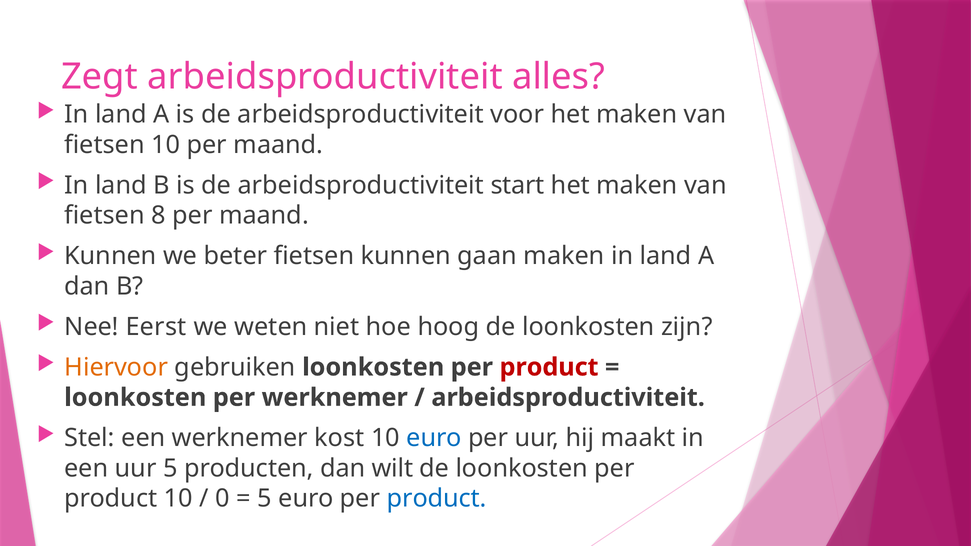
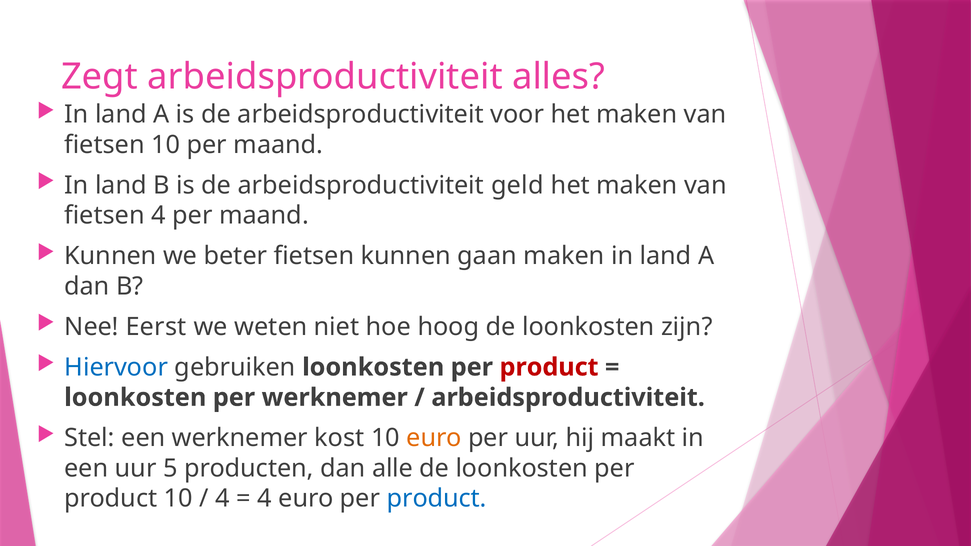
start: start -> geld (517, 185)
fietsen 8: 8 -> 4 (158, 216)
Hiervoor colour: orange -> blue (116, 367)
euro colour: blue -> orange (434, 438)
wilt: wilt -> alle (393, 468)
0: 0 -> 4 (223, 499)
5: 5 -> 4 (265, 499)
